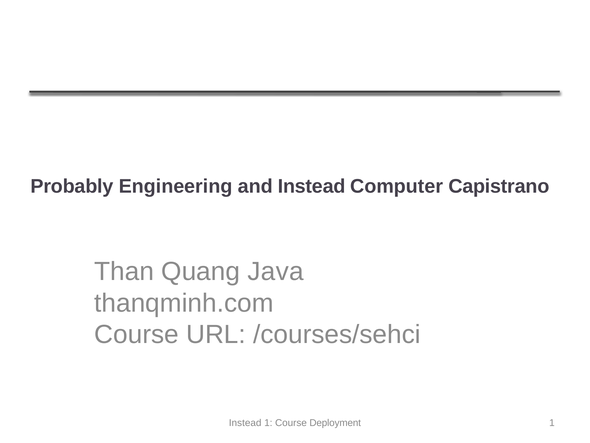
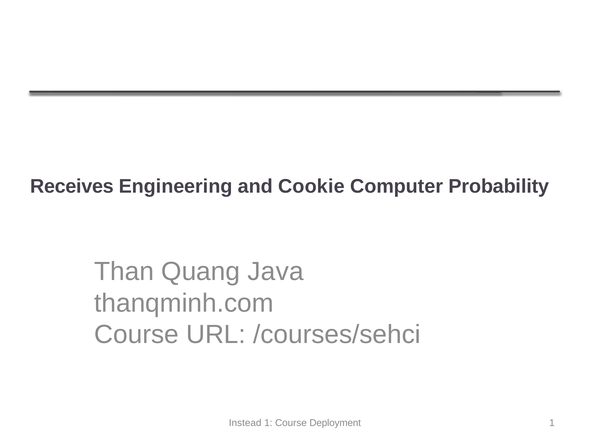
Probably: Probably -> Receives (72, 186)
and Instead: Instead -> Cookie (311, 186)
Capistrano: Capistrano -> Probability (499, 186)
